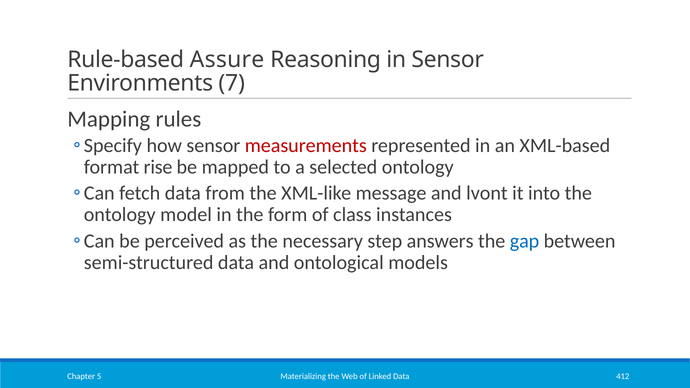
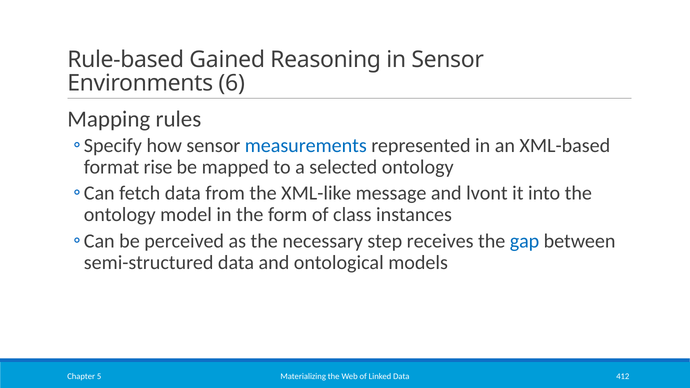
Assure: Assure -> Gained (227, 60)
7: 7 -> 6 (232, 83)
measurements colour: red -> blue (306, 146)
answers: answers -> receives (440, 241)
